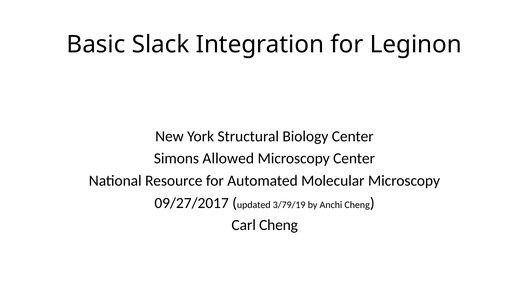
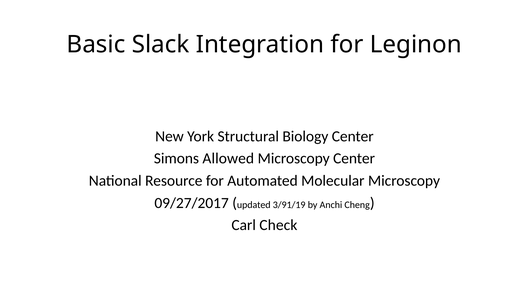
3/79/19: 3/79/19 -> 3/91/19 (289, 204)
Carl Cheng: Cheng -> Check (278, 225)
